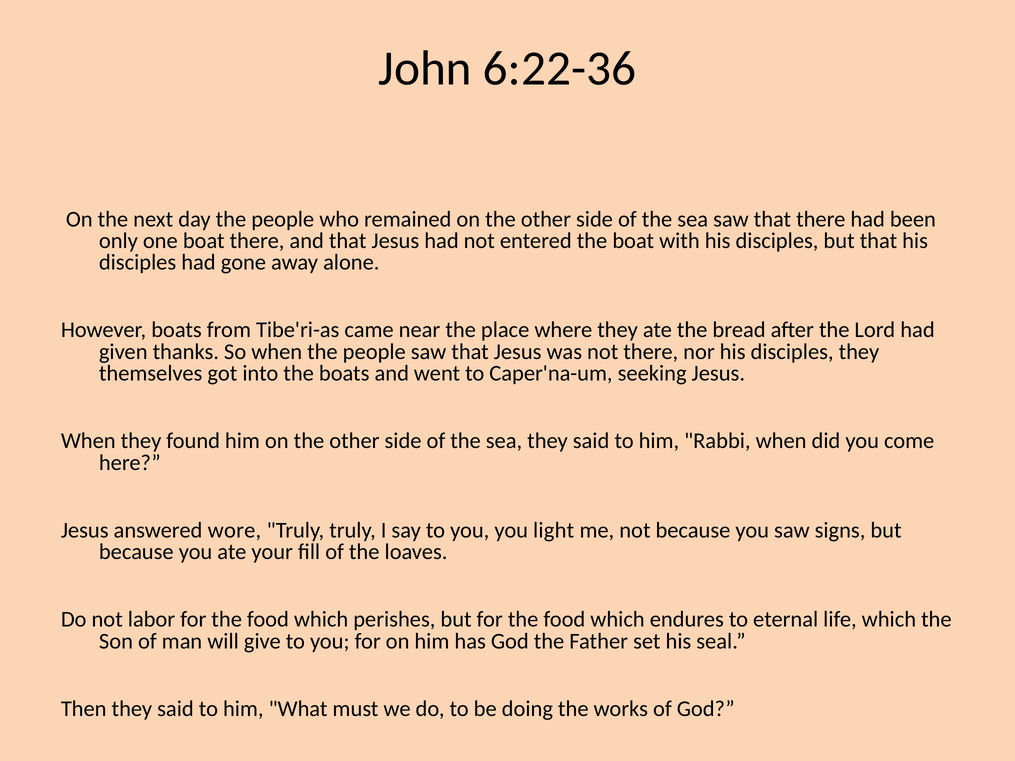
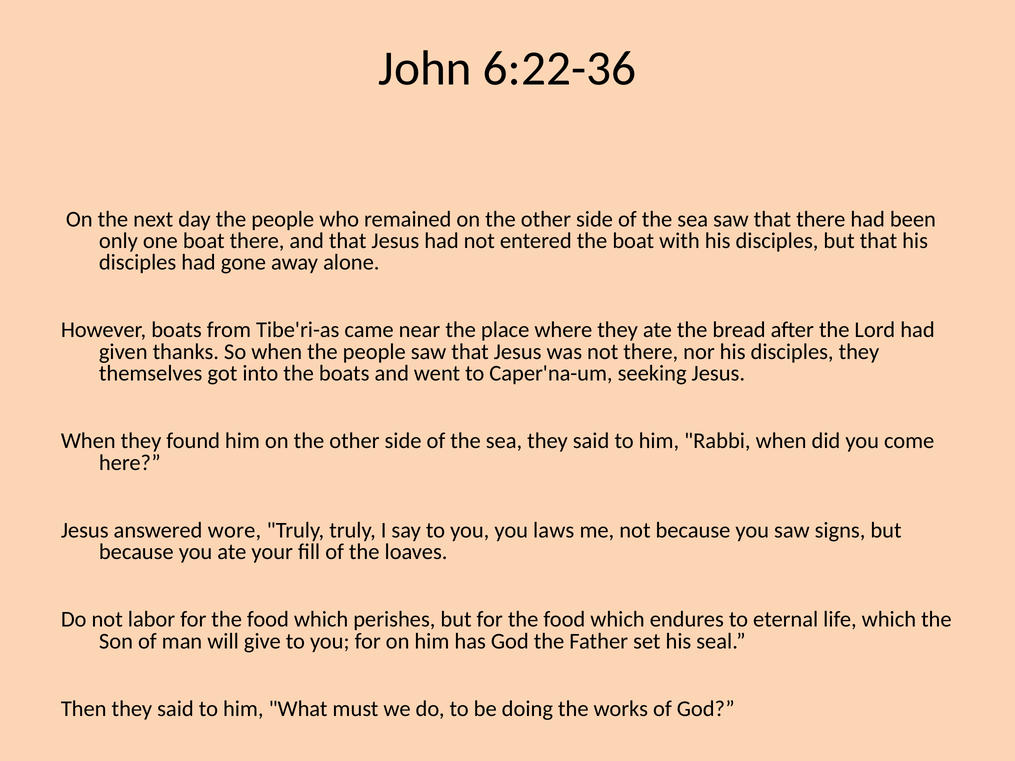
light: light -> laws (554, 530)
